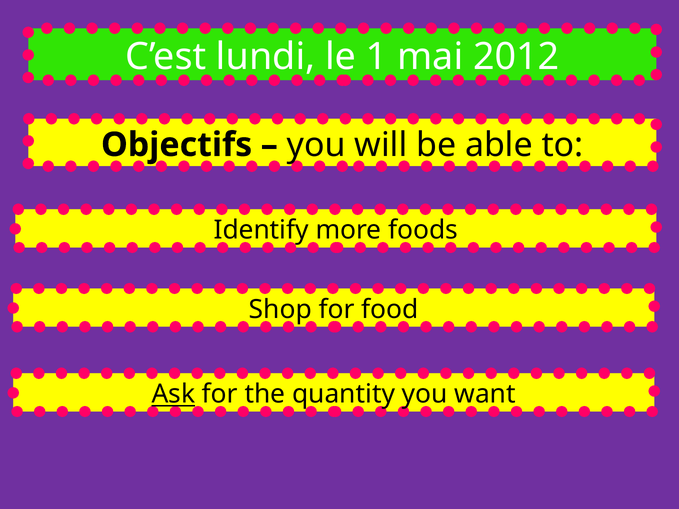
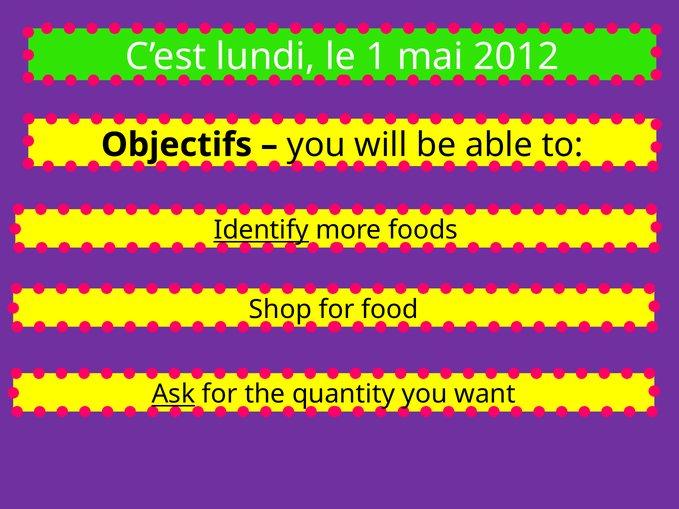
Identify underline: none -> present (261, 230)
